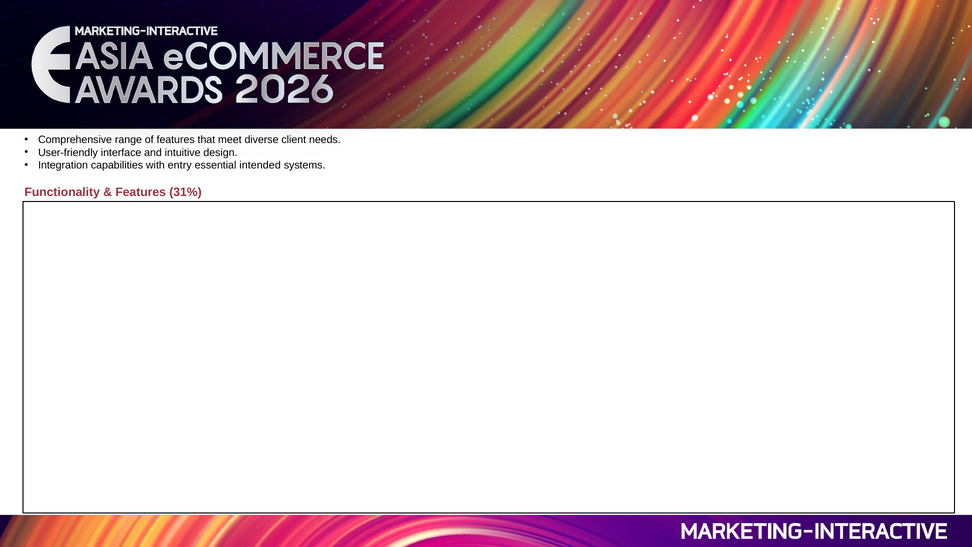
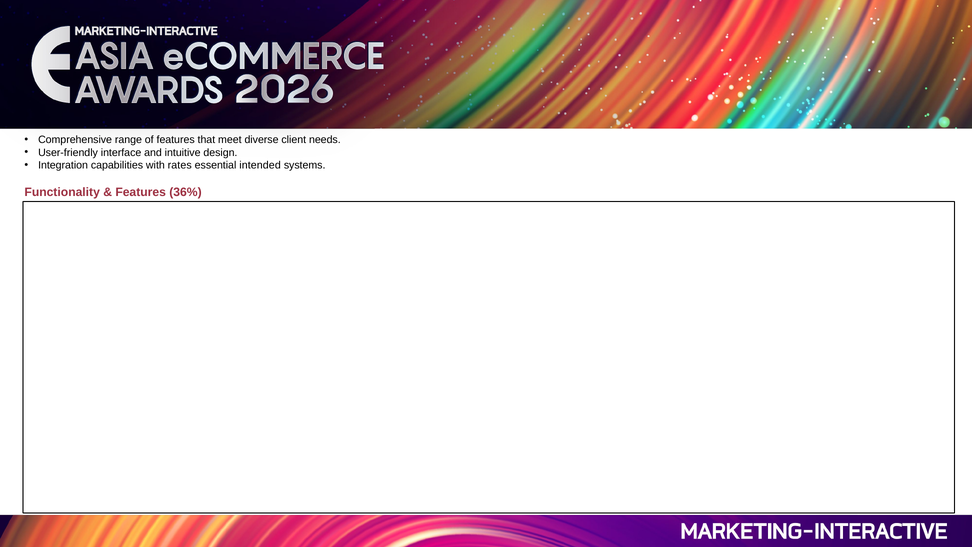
entry: entry -> rates (180, 165)
31%: 31% -> 36% (185, 192)
